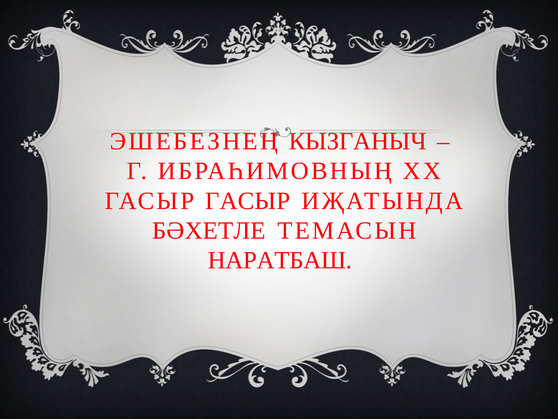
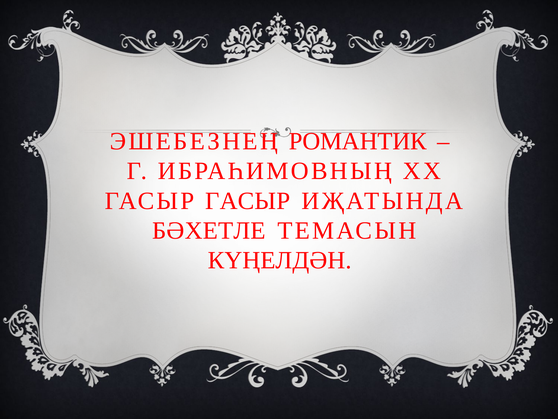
КЫЗГАНЫЧ: КЫЗГАНЫЧ -> РОМАНТИК (358, 141)
НАРАТБАШ: НАРАТБАШ -> КҮҢЕЛДӘН (280, 260)
